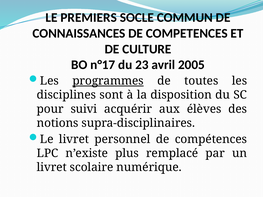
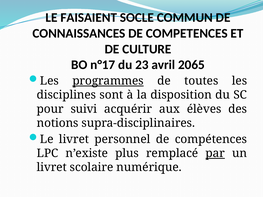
PREMIERS: PREMIERS -> FAISAIENT (89, 18)
2005: 2005 -> 2065 (191, 65)
par underline: none -> present (215, 154)
